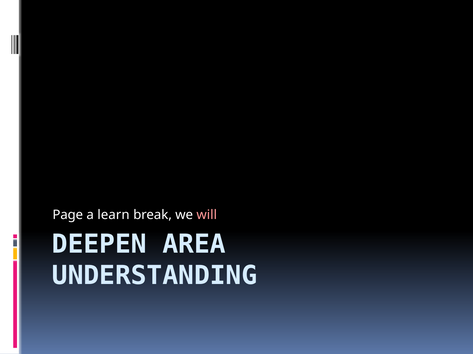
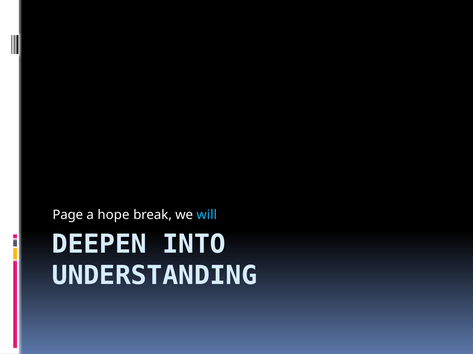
learn: learn -> hope (113, 215)
will colour: pink -> light blue (207, 215)
AREA: AREA -> INTO (194, 245)
